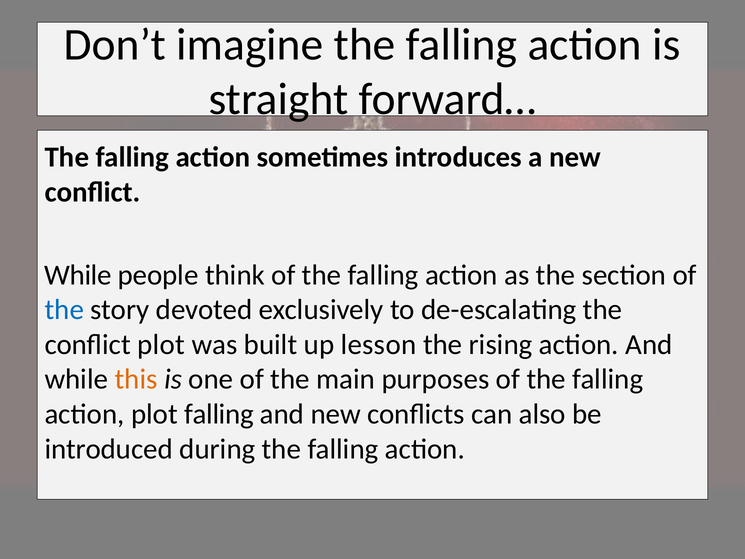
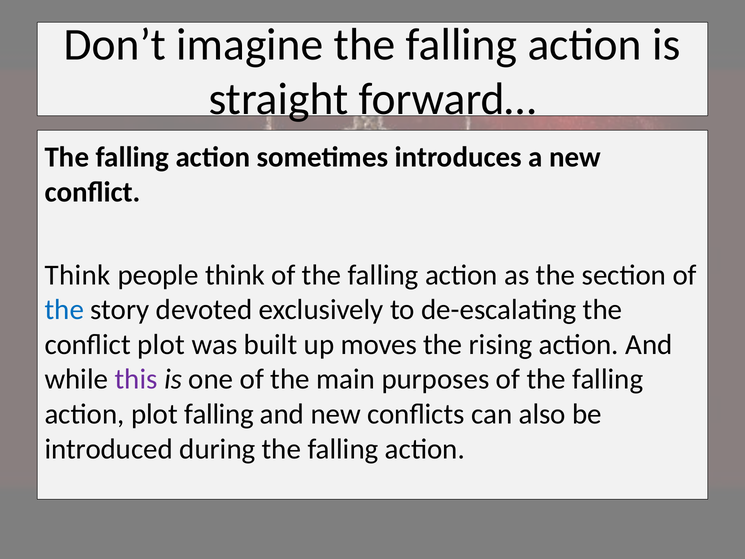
While: While -> Think (78, 275)
lesson: lesson -> moves (379, 344)
this colour: orange -> purple (136, 379)
